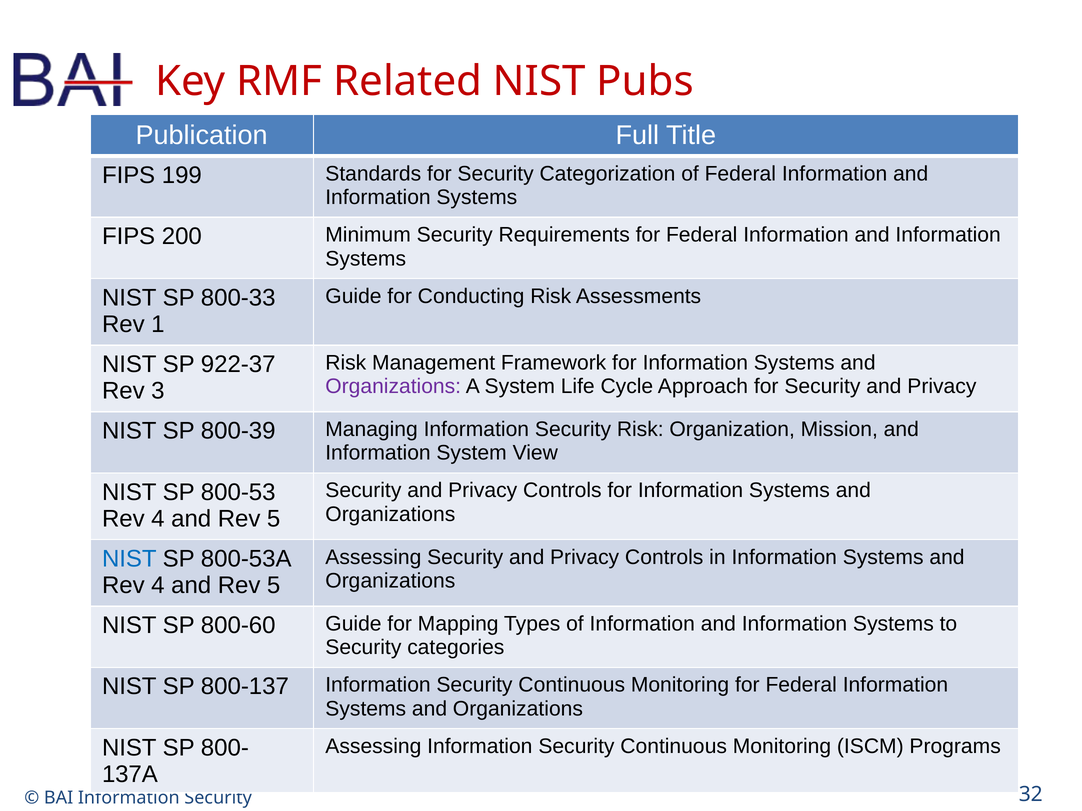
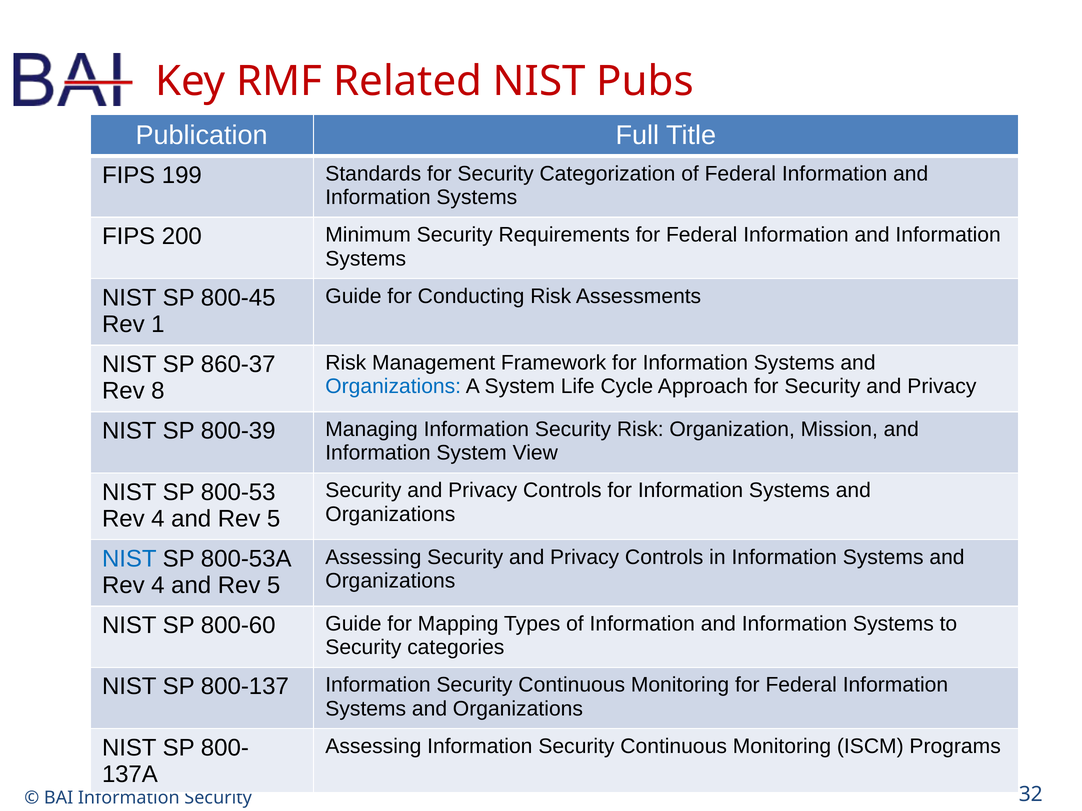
800-33: 800-33 -> 800-45 (238, 298)
922-37: 922-37 -> 860-37 (238, 365)
Organizations colour: purple -> blue (393, 387)
3: 3 -> 8 (158, 391)
